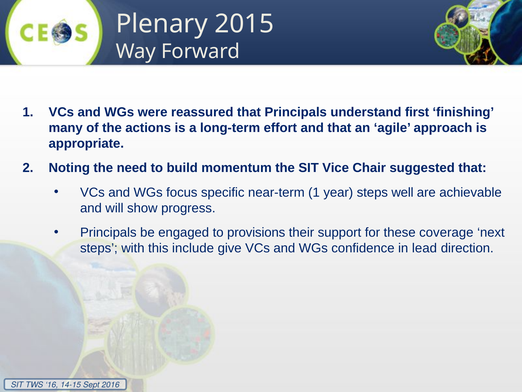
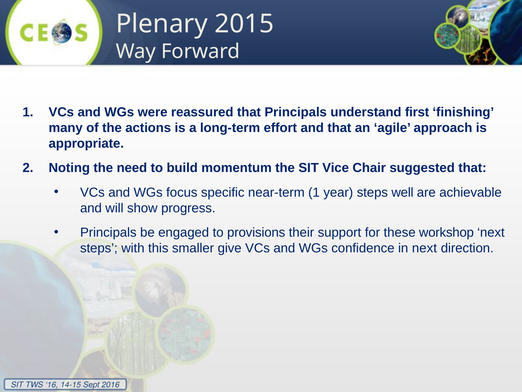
coverage: coverage -> workshop (446, 232)
include: include -> smaller (193, 248)
in lead: lead -> next (424, 248)
